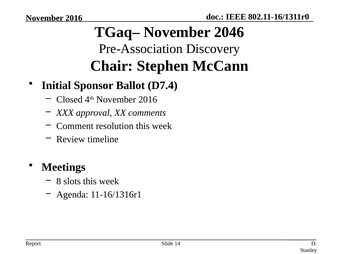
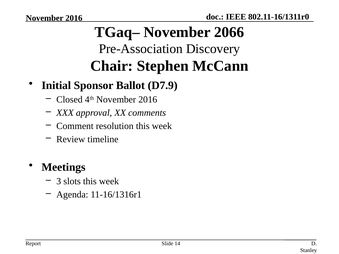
2046: 2046 -> 2066 (229, 32)
D7.4: D7.4 -> D7.9 (163, 86)
8: 8 -> 3 (59, 181)
